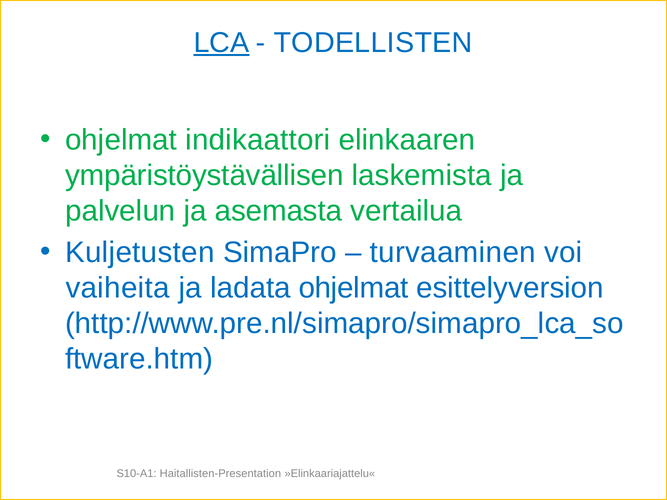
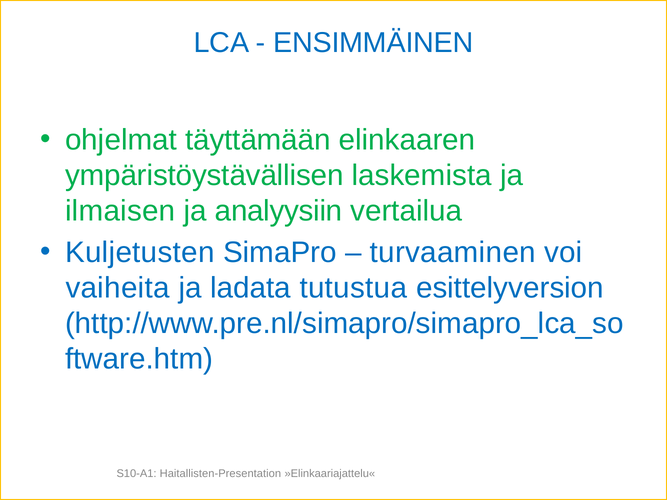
LCA underline: present -> none (221, 43)
TODELLISTEN: TODELLISTEN -> ENSIMMÄINEN (373, 43)
indikaattori: indikaattori -> täyttämään (258, 140)
palvelun: palvelun -> ilmaisen (120, 211)
asemasta: asemasta -> analyysiin (279, 211)
ladata ohjelmat: ohjelmat -> tutustua (353, 288)
